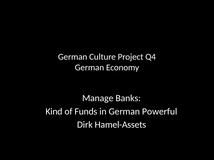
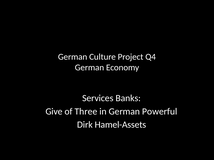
Manage: Manage -> Services (98, 98)
Kind: Kind -> Give (54, 112)
Funds: Funds -> Three (86, 112)
